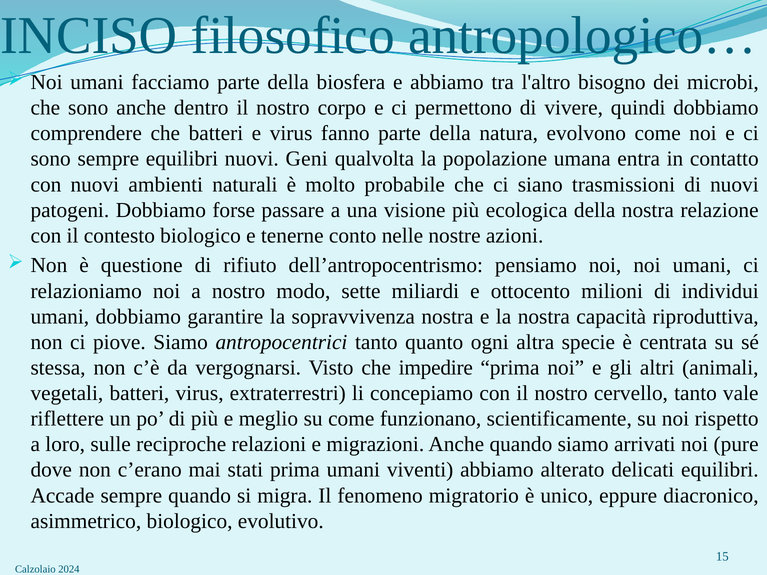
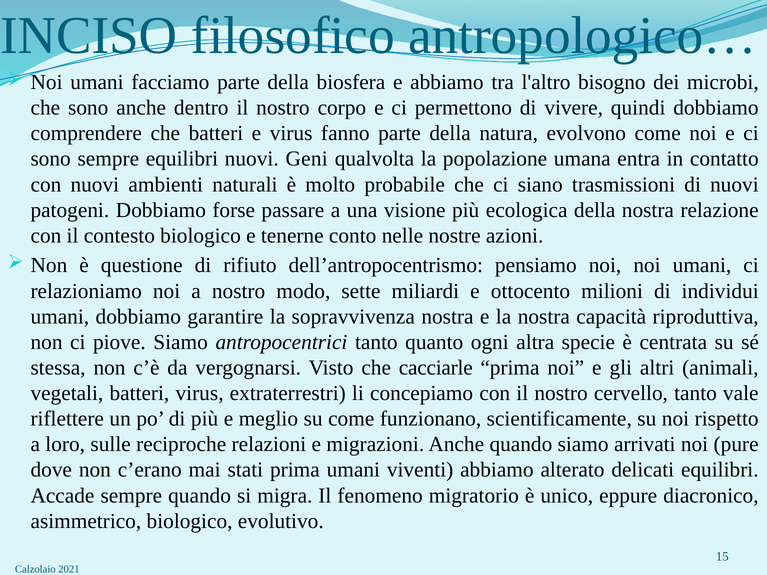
impedire: impedire -> cacciarle (436, 368)
2024: 2024 -> 2021 (69, 570)
